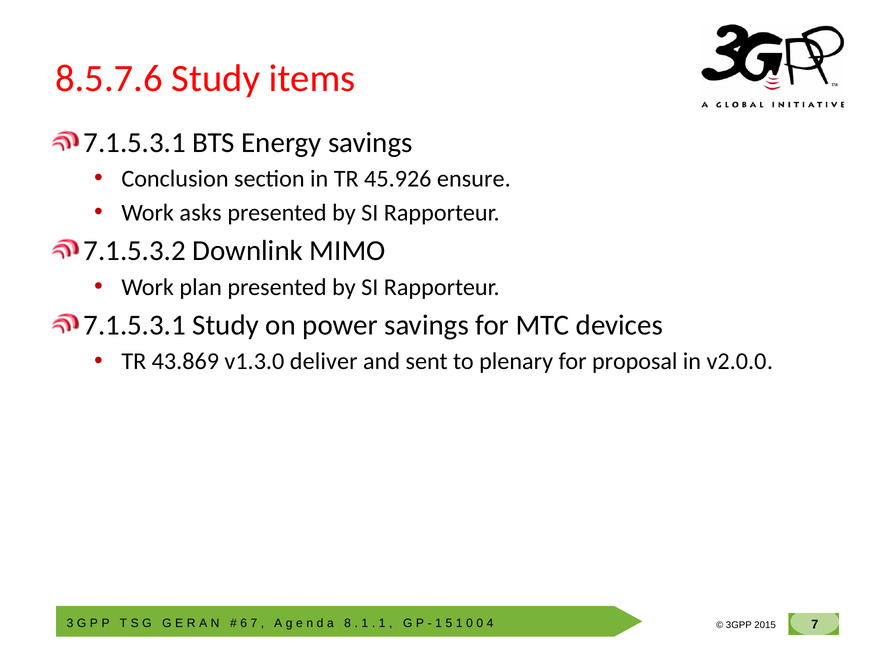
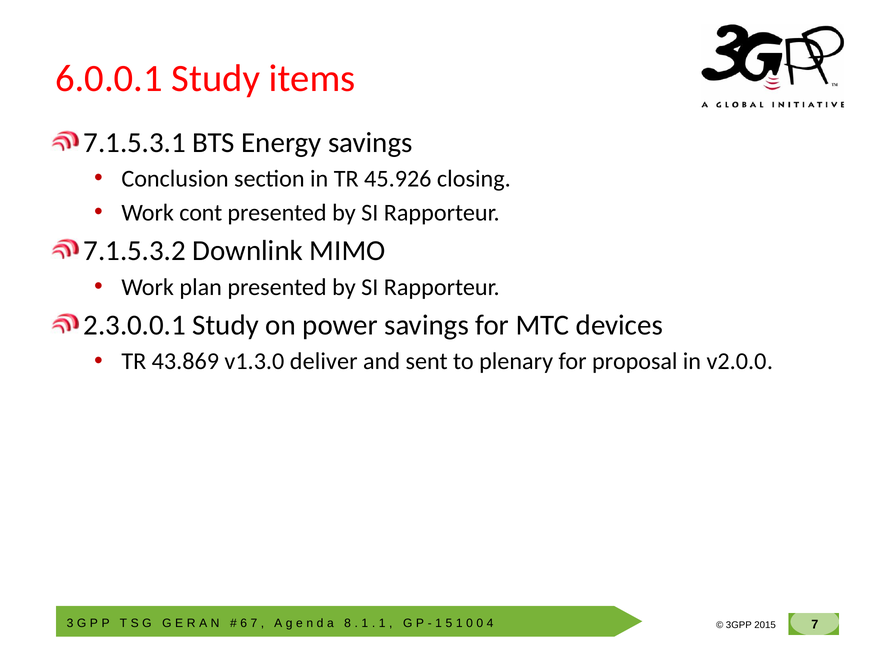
8.5.7.6: 8.5.7.6 -> 6.0.0.1 (109, 79)
ensure: ensure -> closing (474, 179)
asks: asks -> cont (201, 213)
7.1.5.3.1: 7.1.5.3.1 -> 2.3.0.0.1 (135, 325)
